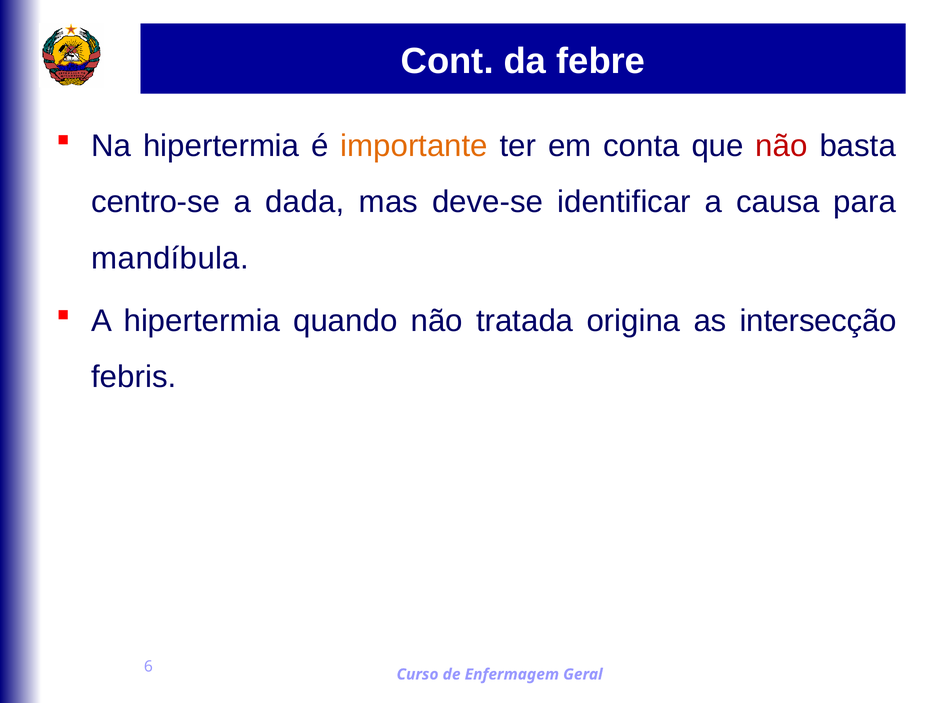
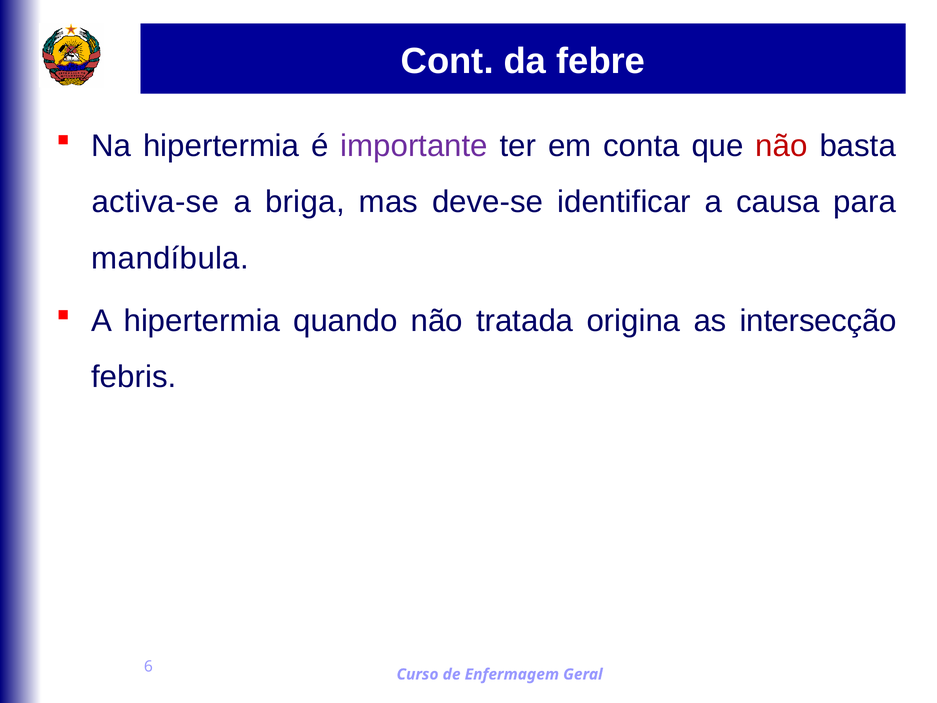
importante colour: orange -> purple (414, 146)
centro-se: centro-se -> activa-se (155, 202)
dada: dada -> briga (305, 202)
